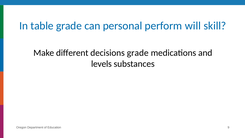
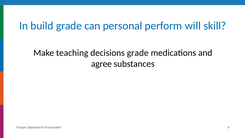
table: table -> build (42, 26)
different: different -> teaching (72, 53)
levels: levels -> agree (101, 64)
